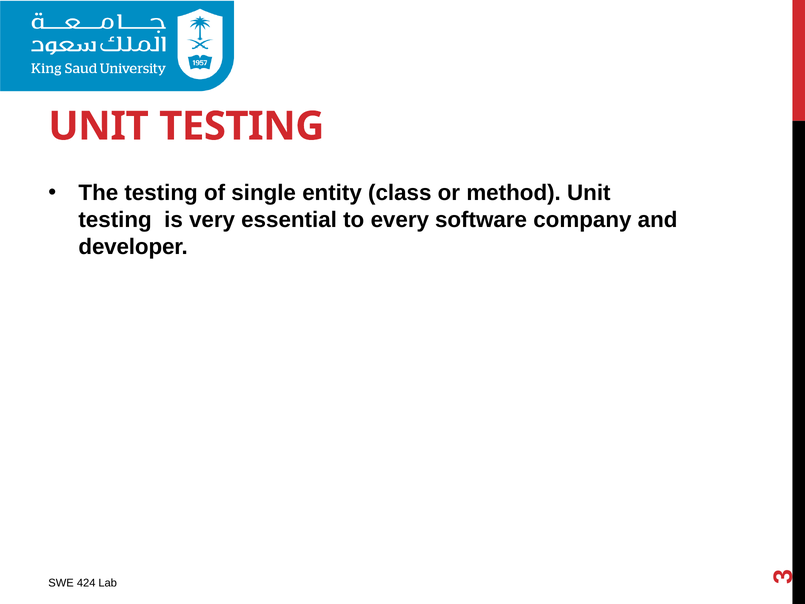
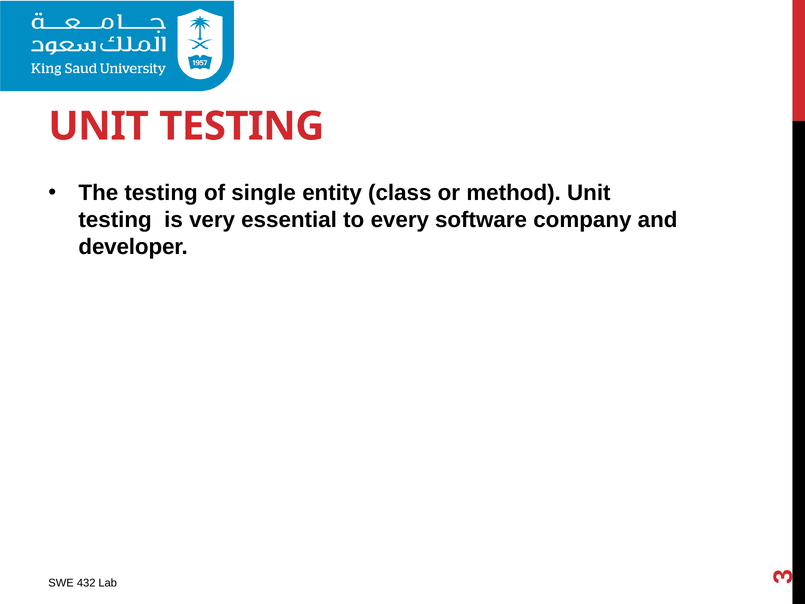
424: 424 -> 432 (86, 583)
